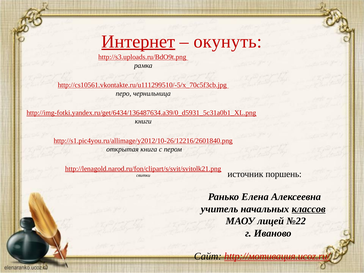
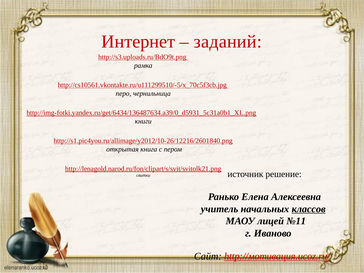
Интернет underline: present -> none (138, 42)
окунуть: окунуть -> заданий (228, 42)
поршень: поршень -> решение (284, 174)
№22: №22 -> №11 (296, 221)
